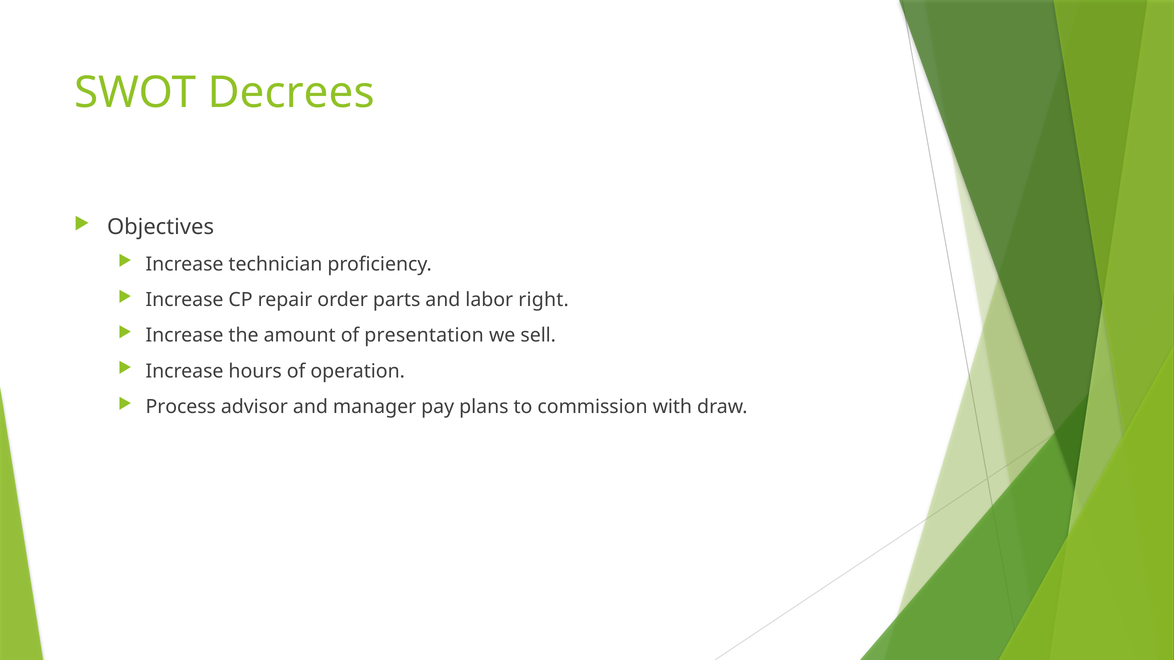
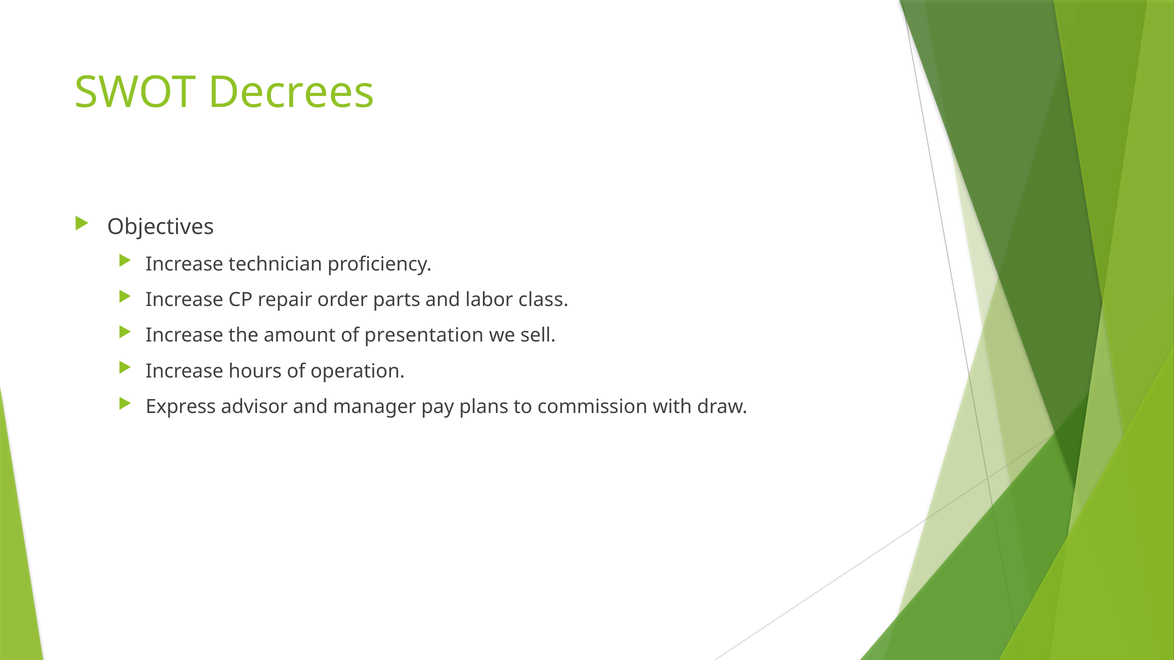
right: right -> class (544, 300)
Process: Process -> Express (181, 407)
